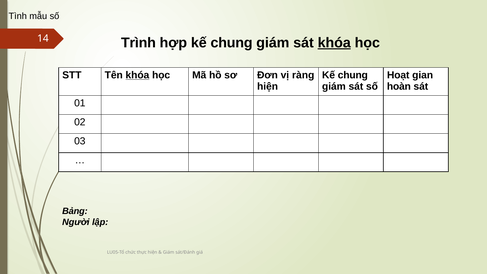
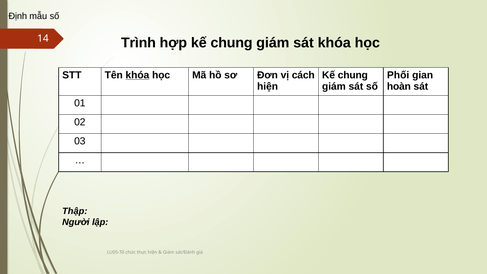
Tình: Tình -> Định (18, 16)
khóa underline: present -> none (334, 43)
ràng: ràng -> cách (303, 75)
Hoạt: Hoạt -> Phối (398, 75)
Bảng: Bảng -> Thập (75, 211)
